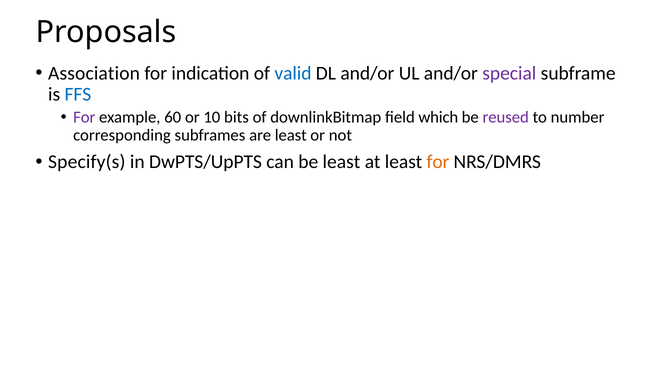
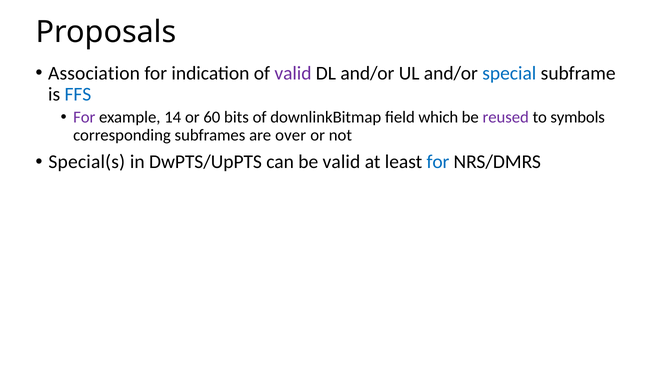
valid colour: blue -> purple (293, 73)
special colour: purple -> blue (509, 73)
60: 60 -> 14 (173, 117)
10: 10 -> 60 (212, 117)
number: number -> symbols (578, 117)
are least: least -> over (291, 136)
Specify(s: Specify(s -> Special(s (87, 162)
be least: least -> valid (341, 162)
for colour: orange -> blue (438, 162)
